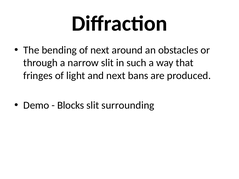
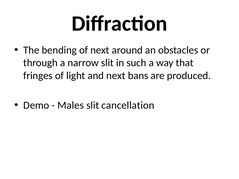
Blocks: Blocks -> Males (71, 105)
surrounding: surrounding -> cancellation (128, 105)
